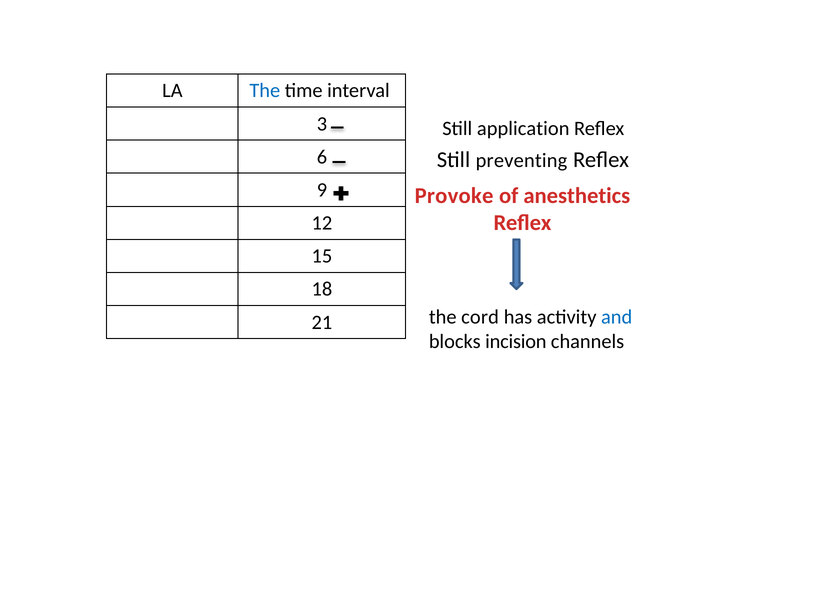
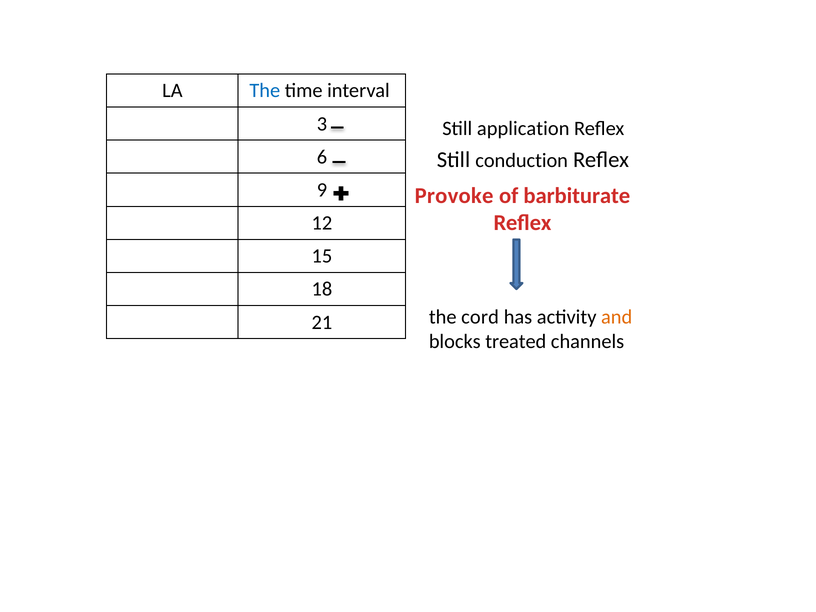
preventing: preventing -> conduction (522, 161)
anesthetics: anesthetics -> barbiturate (577, 196)
and colour: blue -> orange (617, 317)
incision: incision -> treated (516, 342)
